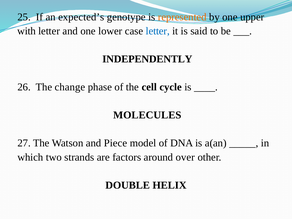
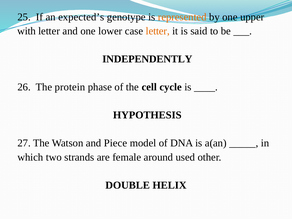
letter colour: blue -> orange (158, 31)
change: change -> protein (70, 87)
MOLECULES: MOLECULES -> HYPOTHESIS (147, 115)
factors: factors -> female (127, 157)
over: over -> used (185, 157)
